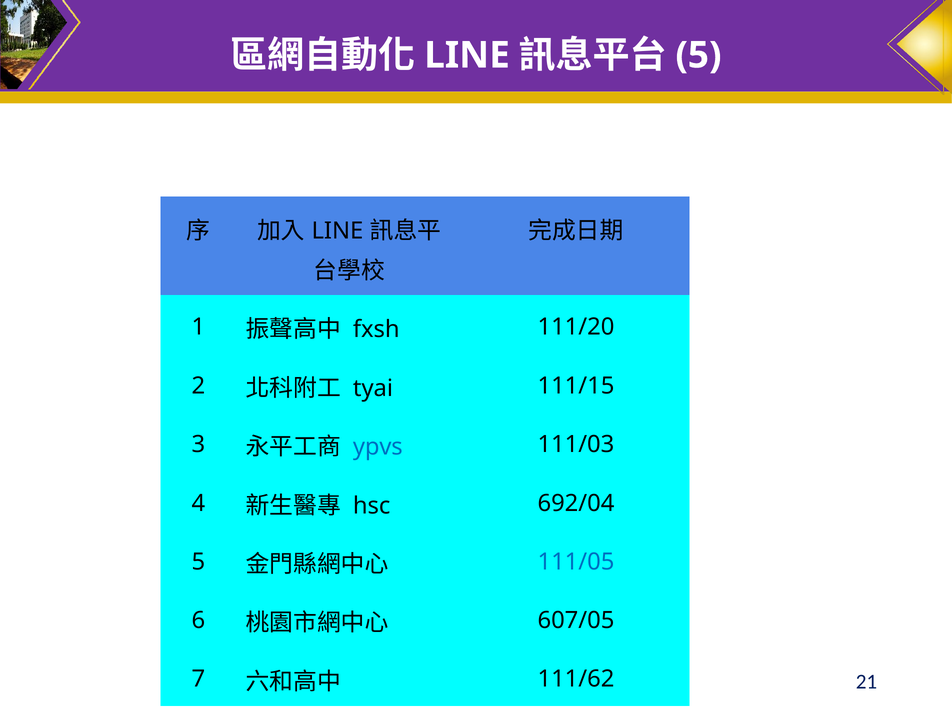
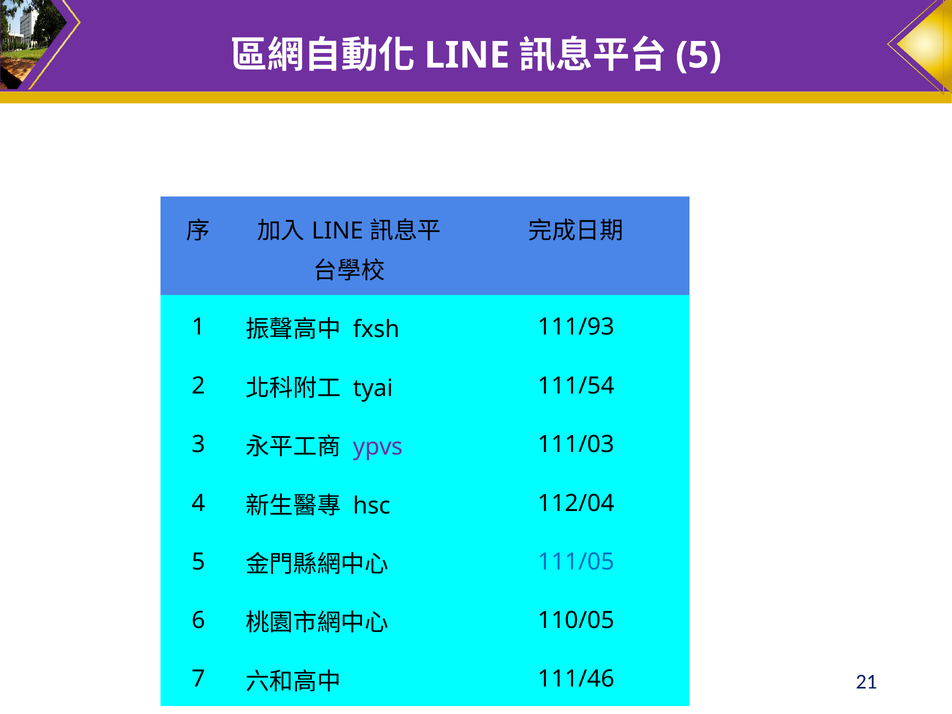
111/20: 111/20 -> 111/93 (576, 327)
111/15: 111/15 -> 111/54 (576, 386)
ypvs colour: blue -> purple (378, 447)
692/04: 692/04 -> 112/04 (576, 503)
607/05: 607/05 -> 110/05 (576, 621)
111/62: 111/62 -> 111/46 (576, 679)
